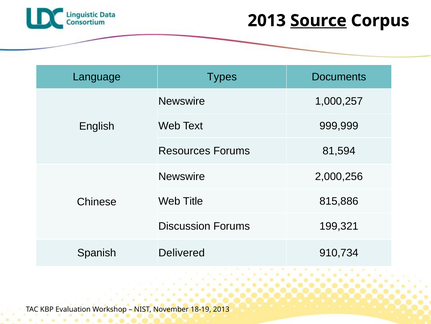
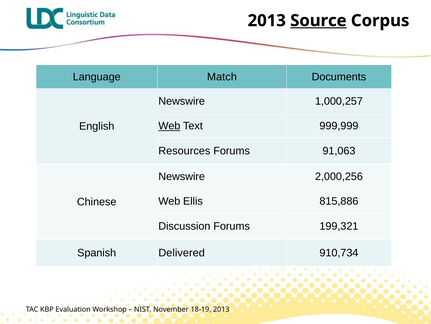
Types: Types -> Match (222, 77)
Web underline: none -> present (169, 126)
81,594: 81,594 -> 91,063 (339, 151)
Title: Title -> Ellis (193, 201)
